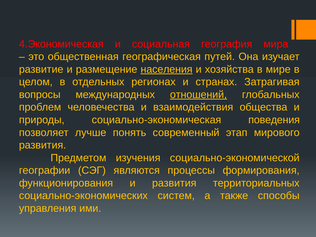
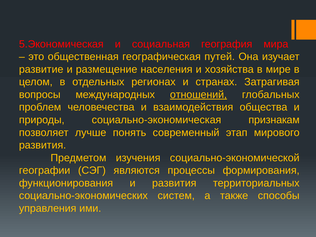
4.Экономическая: 4.Экономическая -> 5.Экономическая (61, 44)
населения underline: present -> none (167, 69)
поведения: поведения -> признакам (274, 120)
